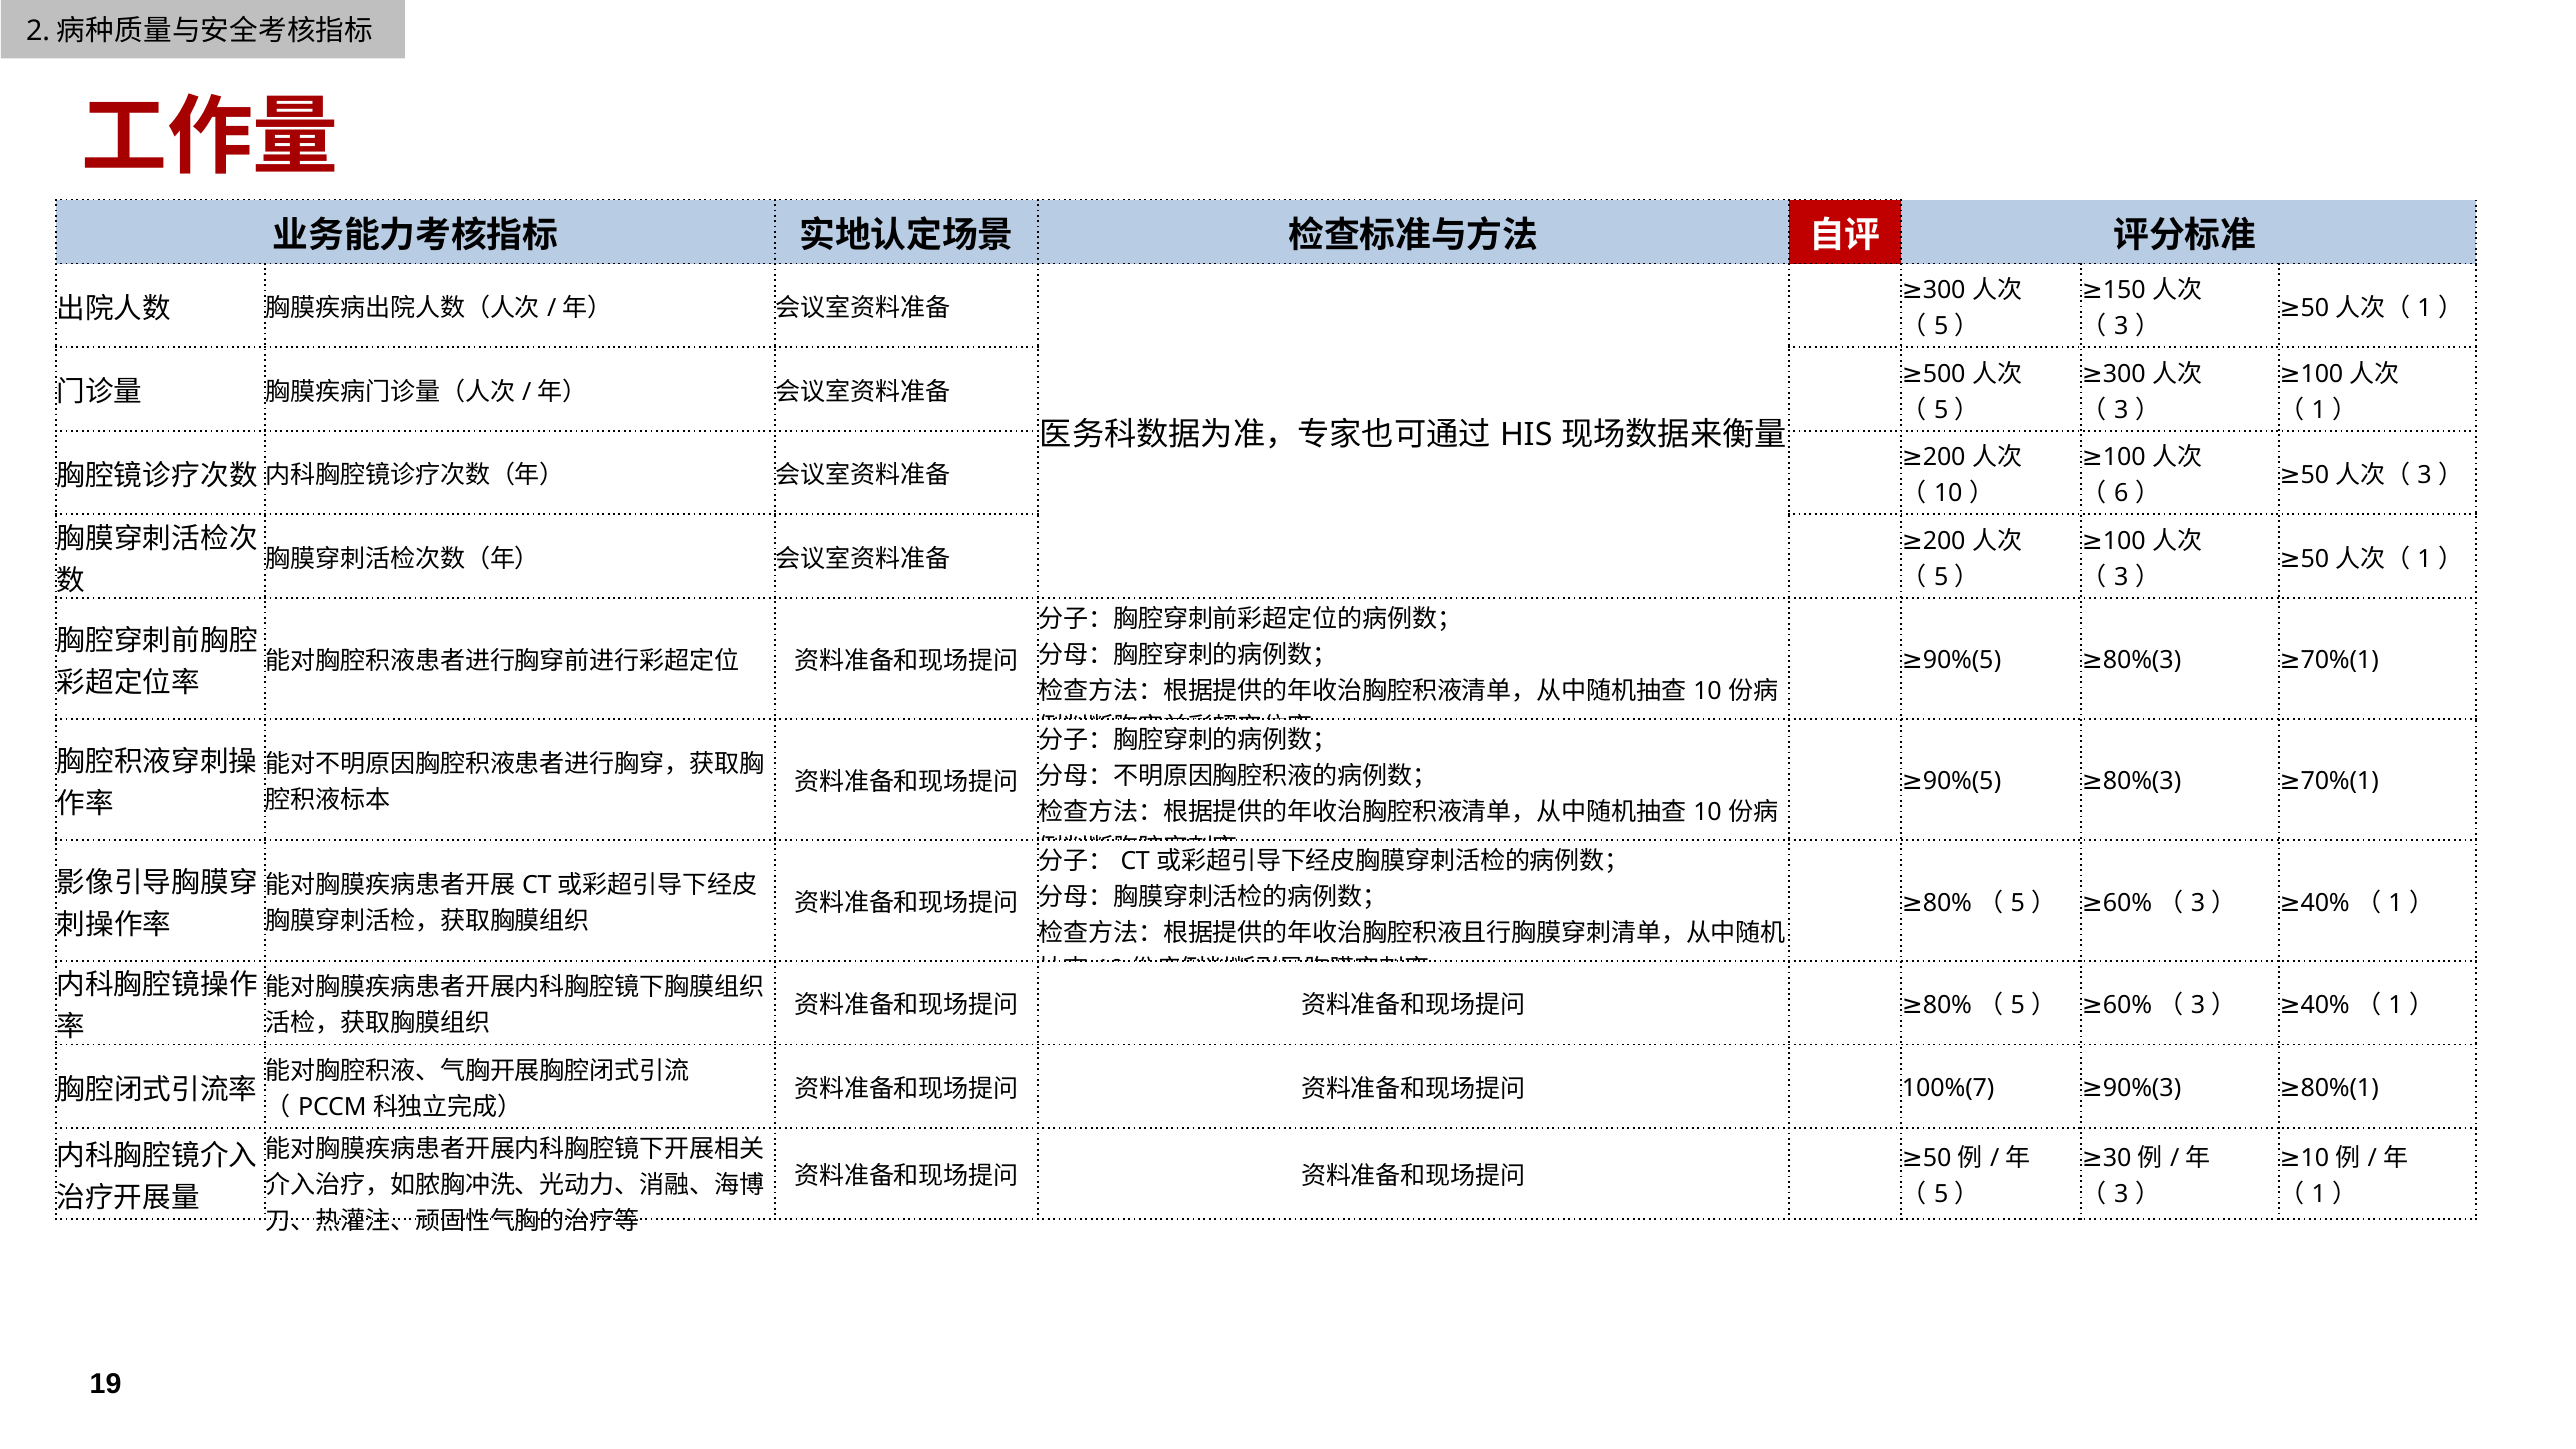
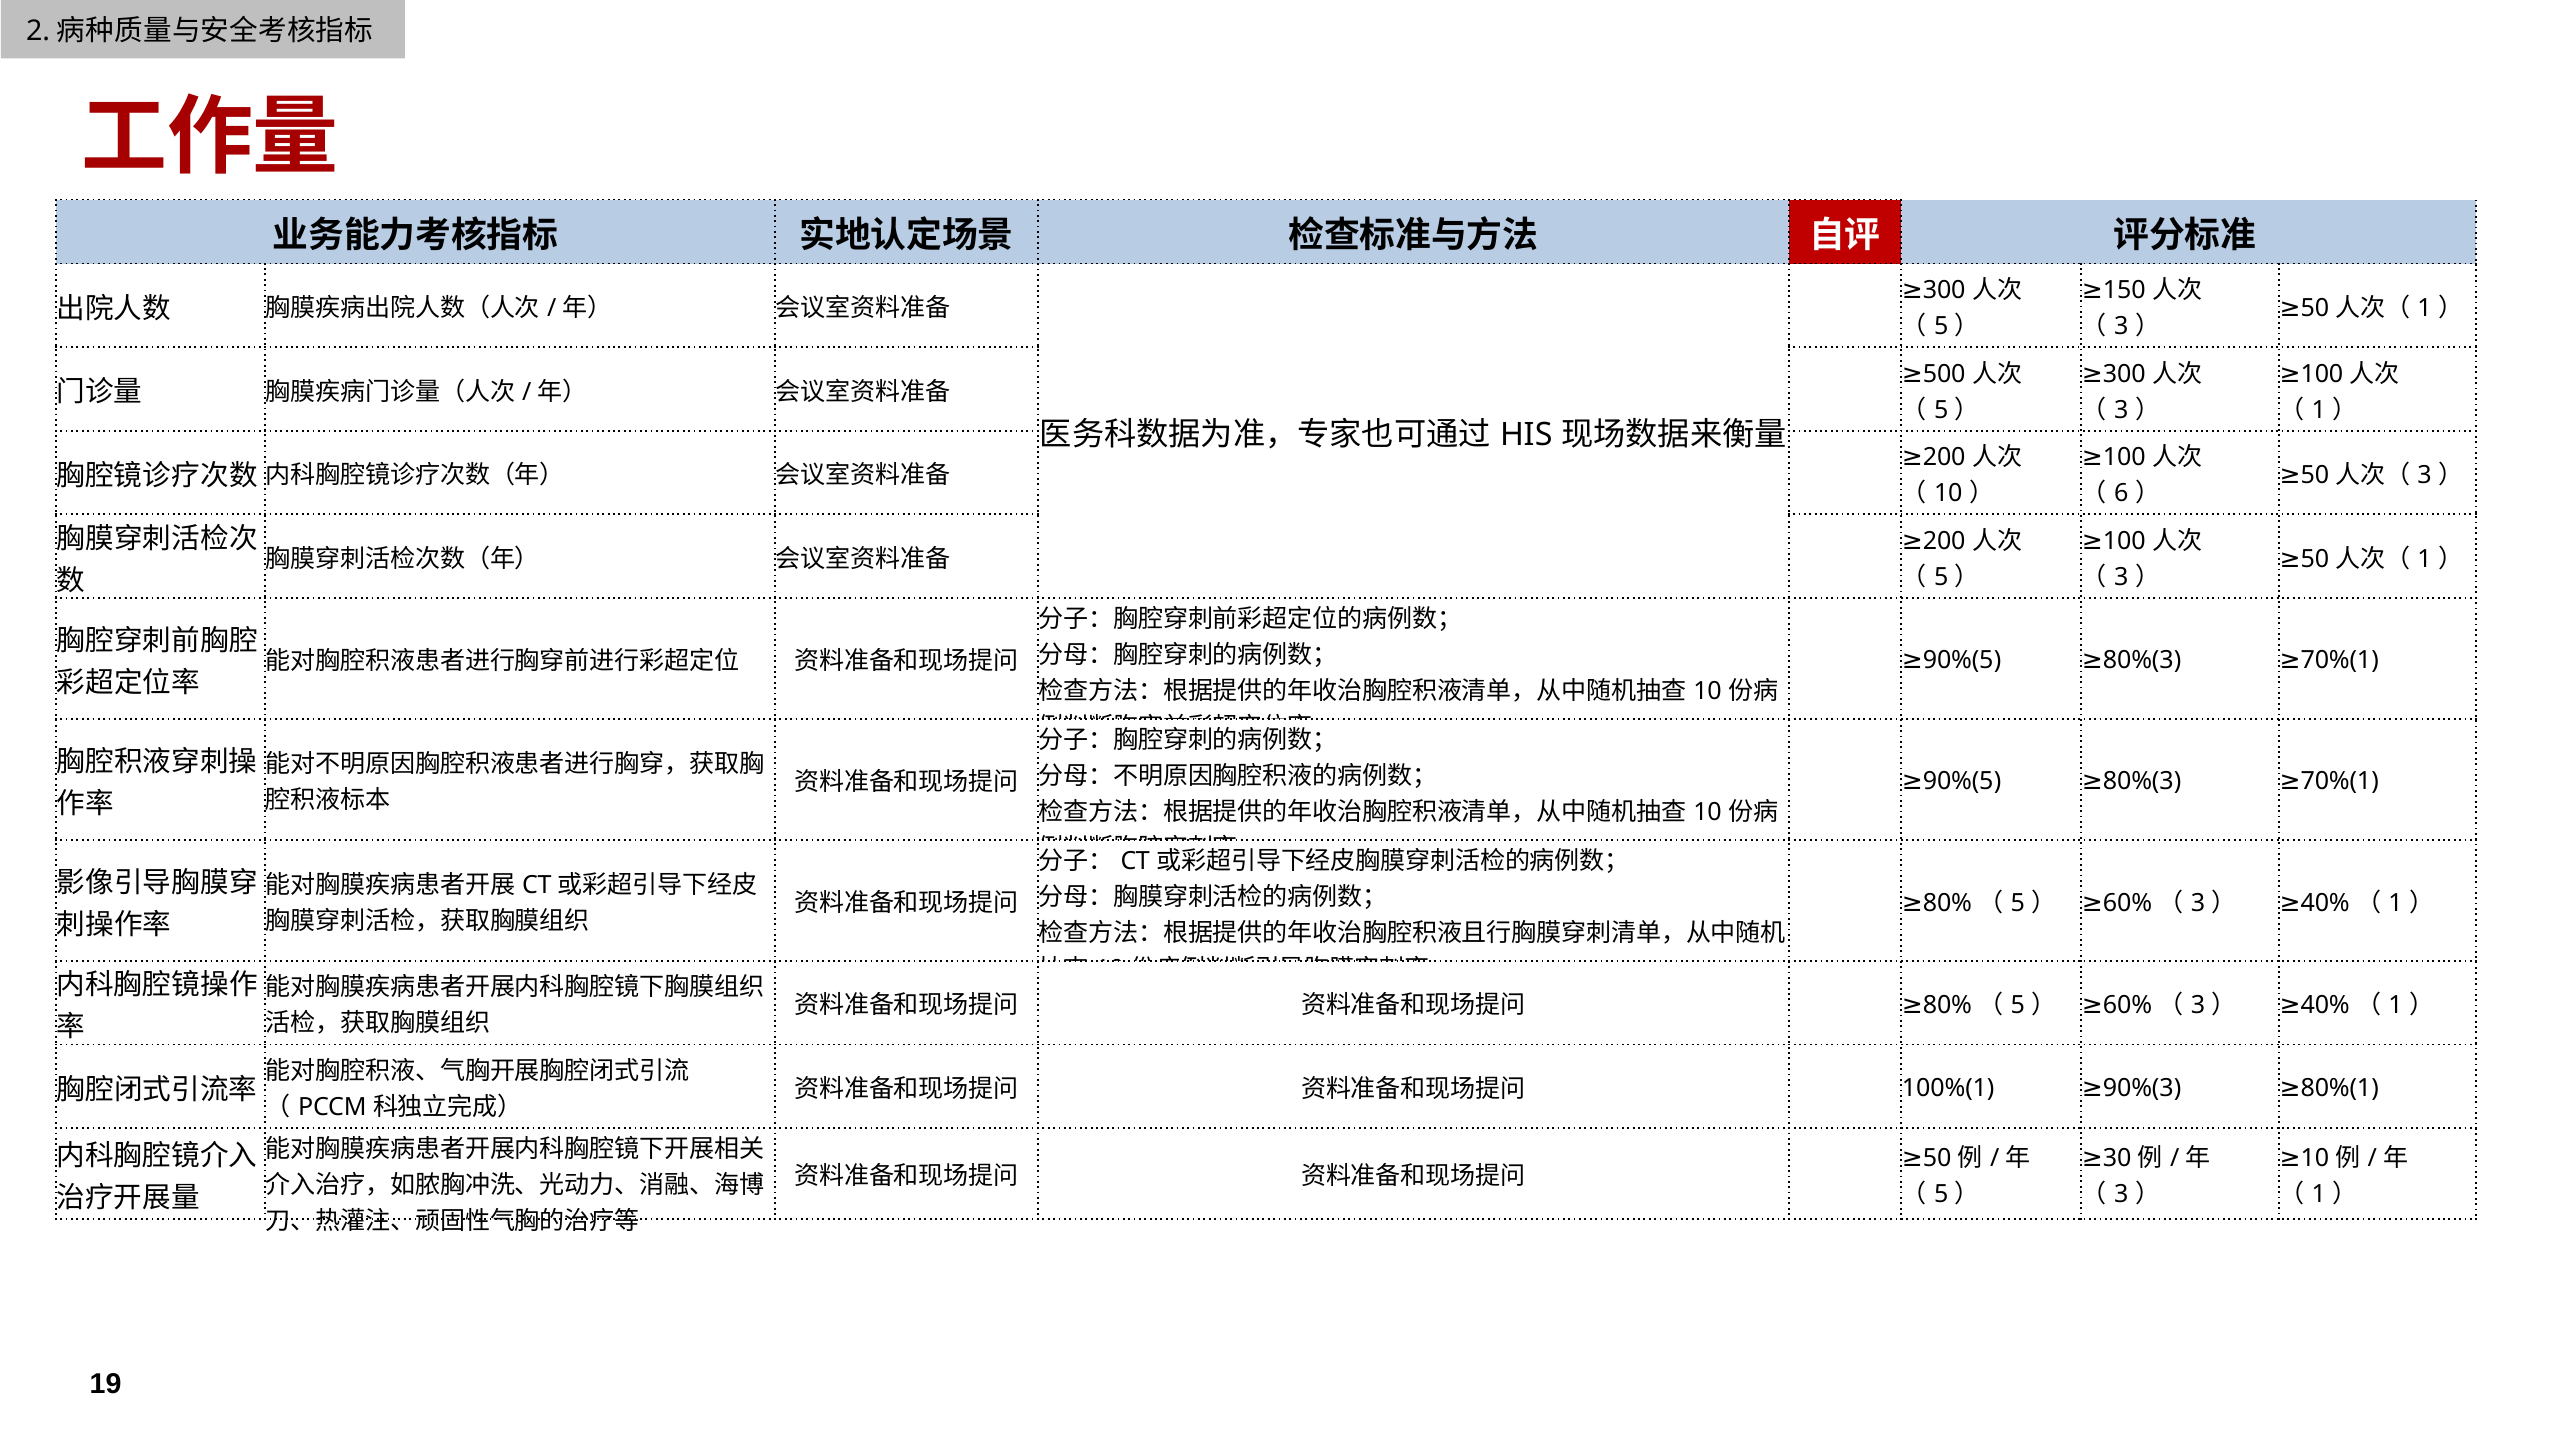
100%(7: 100%(7 -> 100%(1 (1948, 1088)
